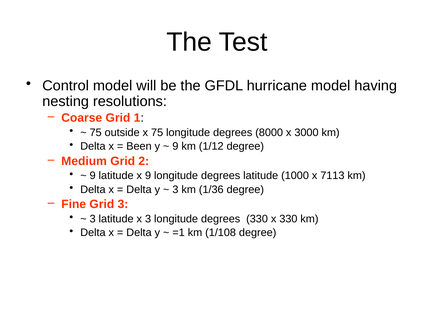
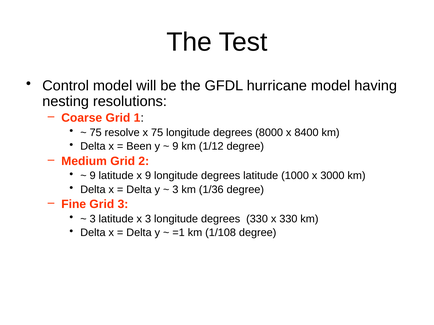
outside: outside -> resolve (122, 133)
3000: 3000 -> 8400 (306, 133)
7113: 7113 -> 3000 (332, 176)
